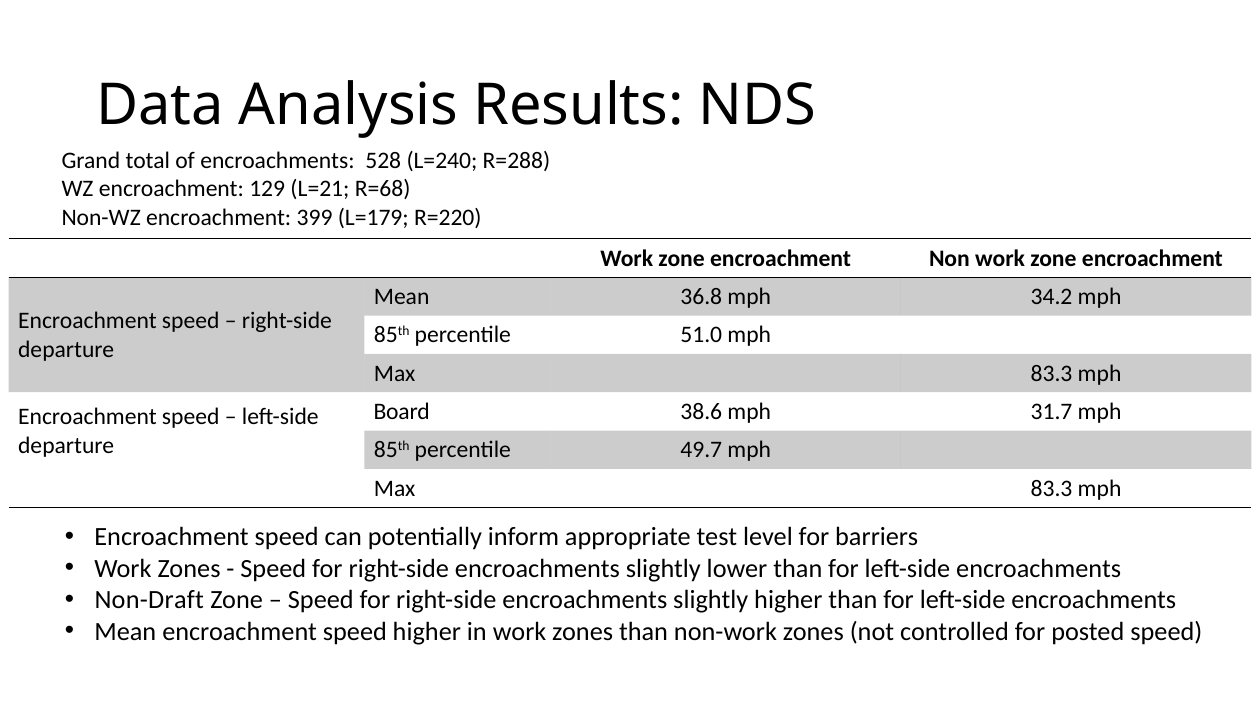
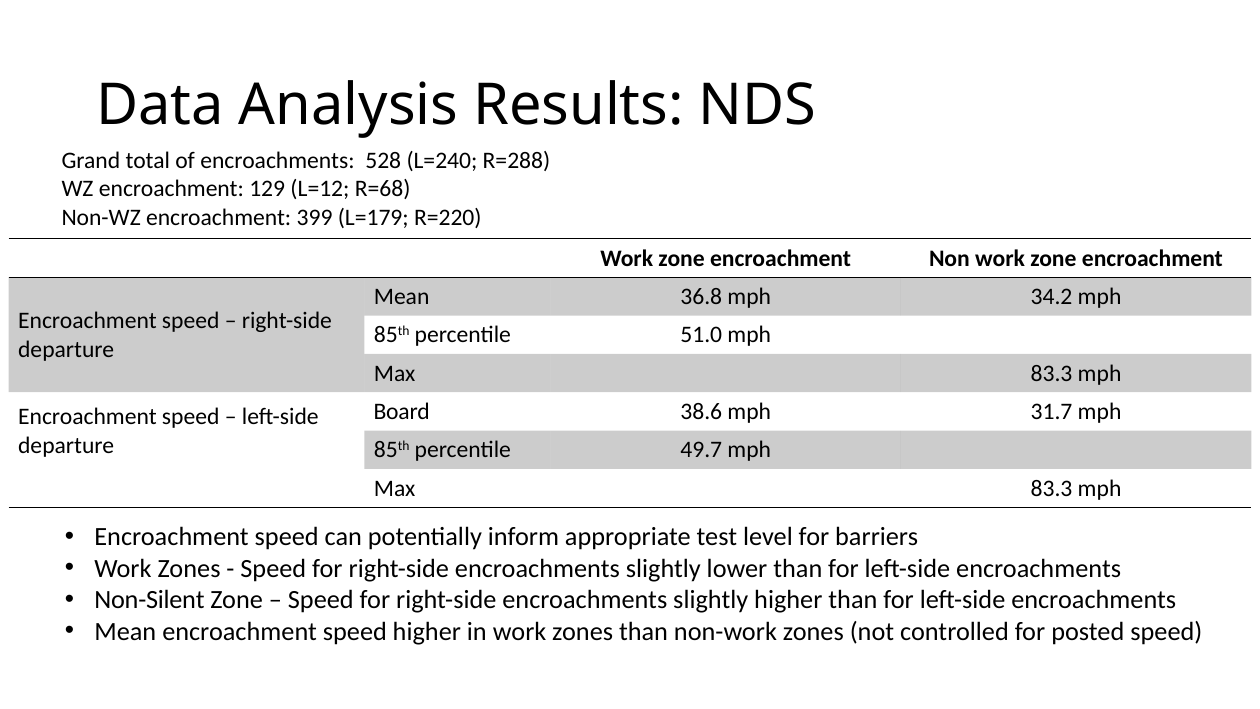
L=21: L=21 -> L=12 (320, 189)
Non-Draft: Non-Draft -> Non-Silent (149, 600)
